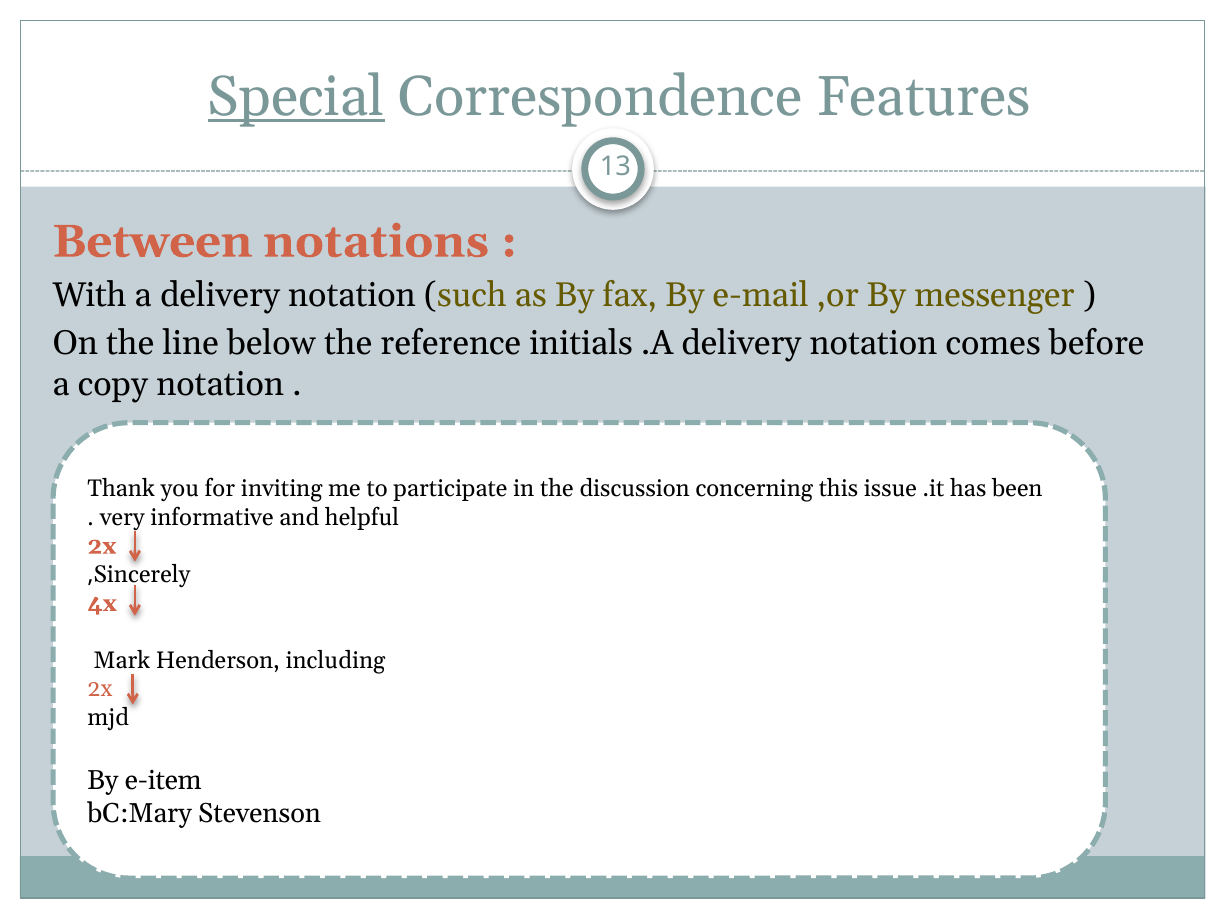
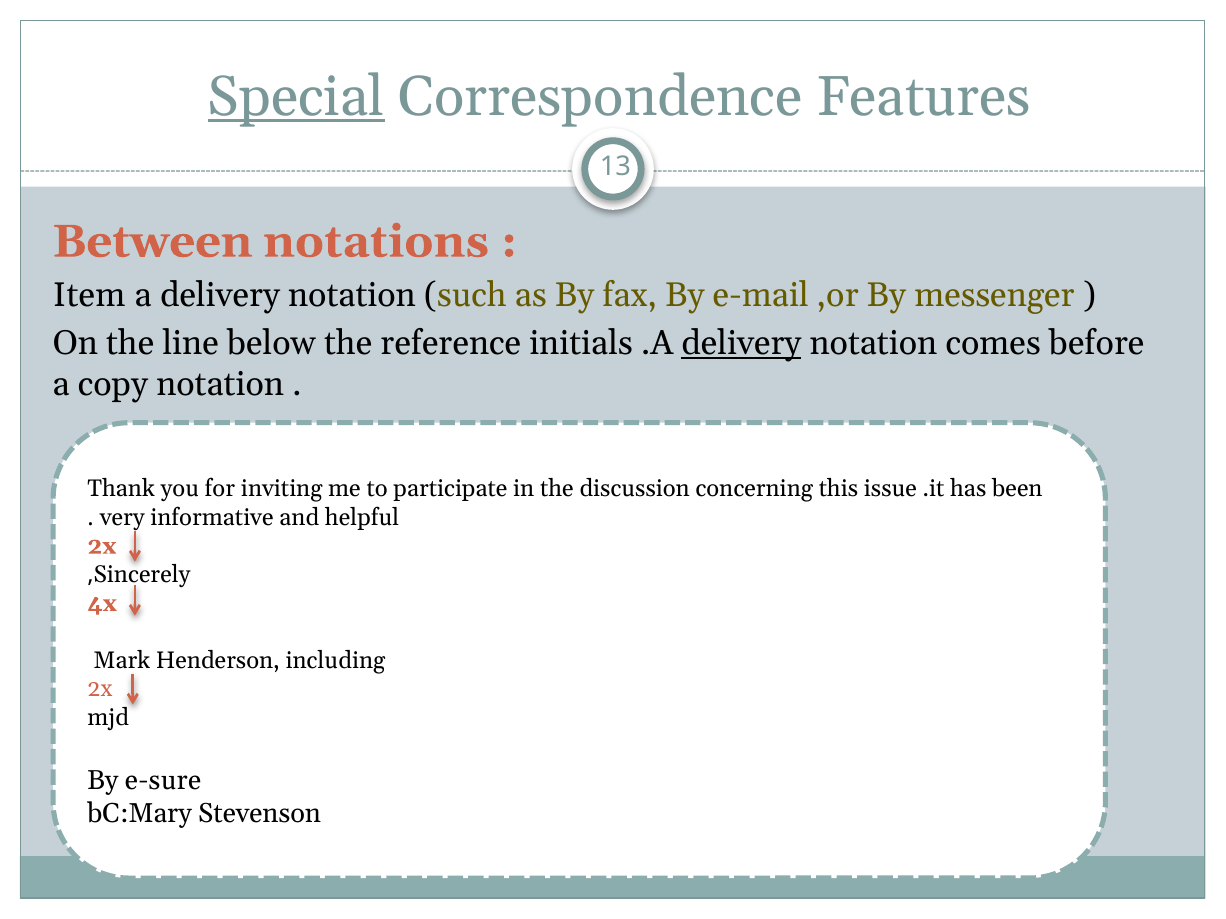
With: With -> Item (89, 296)
delivery underline: none -> present (741, 343)
e-item: e-item -> e-sure (163, 781)
